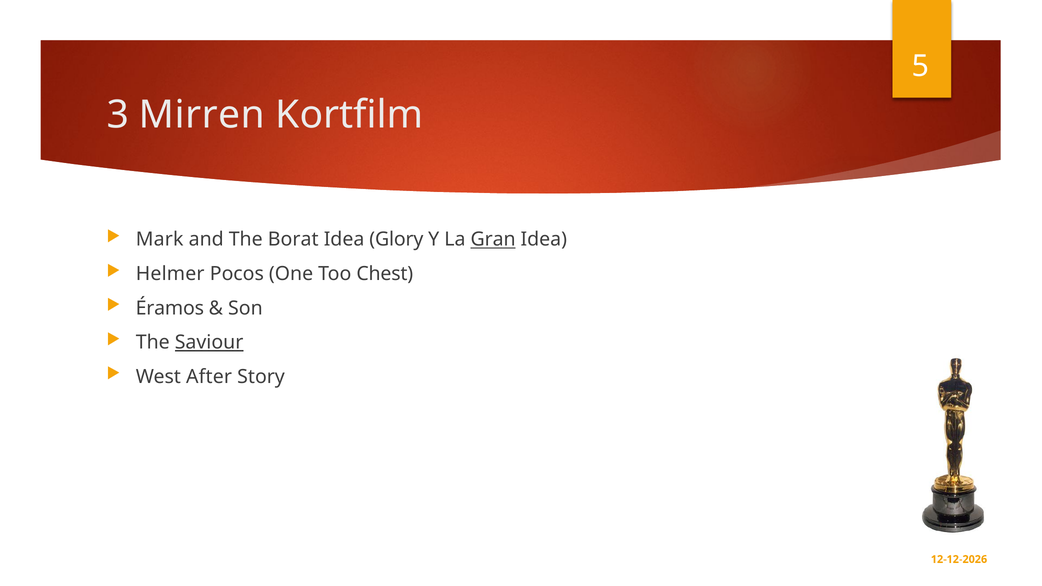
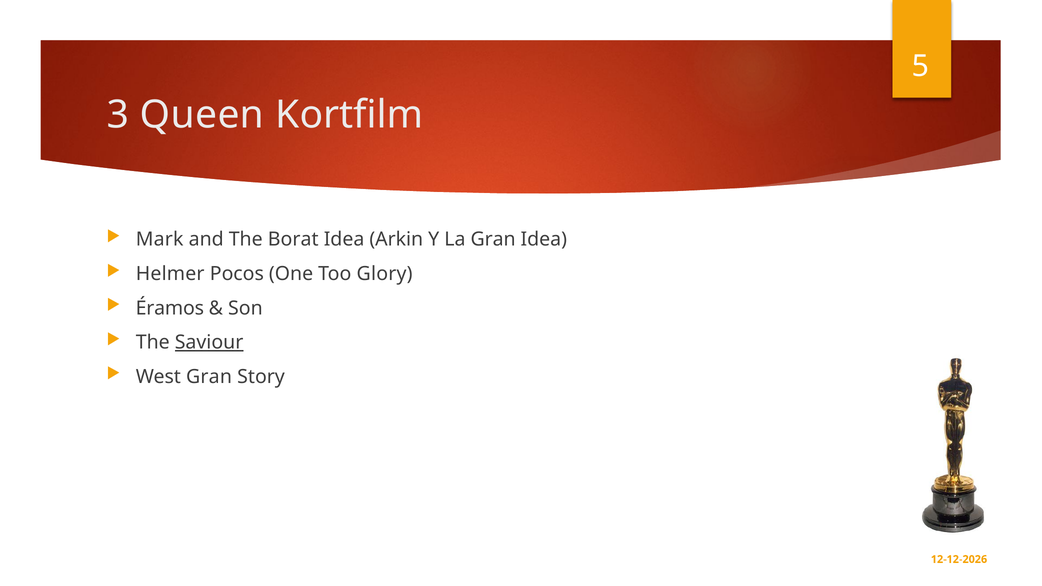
Mirren: Mirren -> Queen (202, 115)
Glory: Glory -> Arkin (396, 240)
Gran underline: present -> none (493, 240)
Chest: Chest -> Glory (385, 274)
West After: After -> Gran (209, 377)
